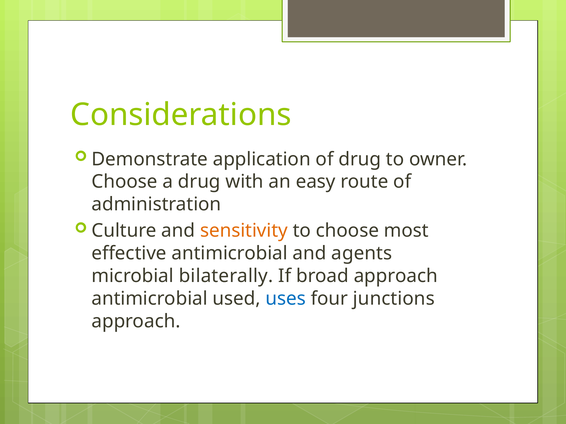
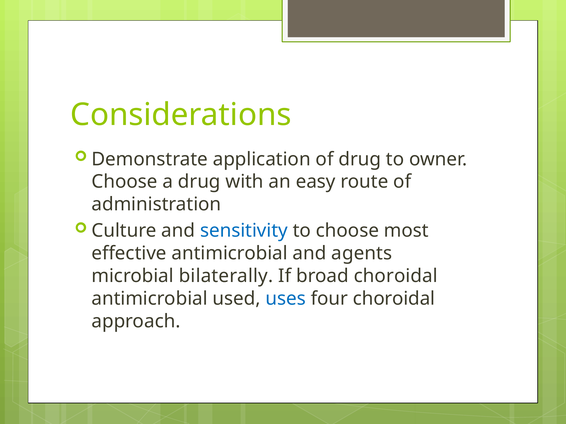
sensitivity colour: orange -> blue (244, 231)
broad approach: approach -> choroidal (396, 276)
four junctions: junctions -> choroidal (394, 299)
